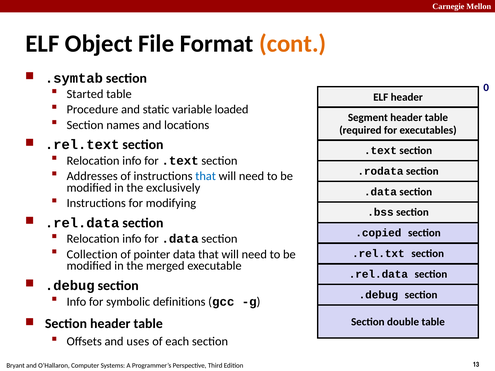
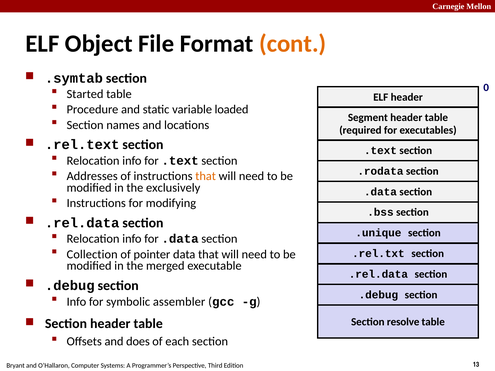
that colour: blue -> orange (206, 176)
.copied: .copied -> .unique (378, 233)
definitions: definitions -> assembler (179, 302)
double: double -> resolve (403, 322)
uses: uses -> does (138, 342)
